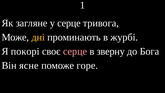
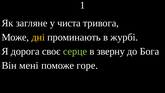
у серце: серце -> чиста (69, 23)
покорі: покорі -> дорога (25, 51)
серце colour: pink -> light green (75, 51)
ясне: ясне -> мені (29, 65)
